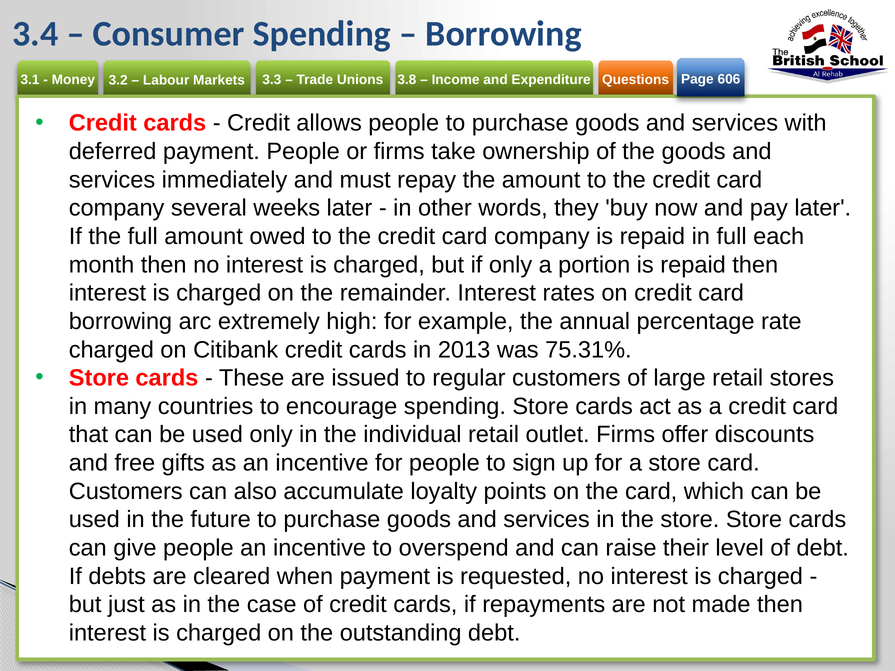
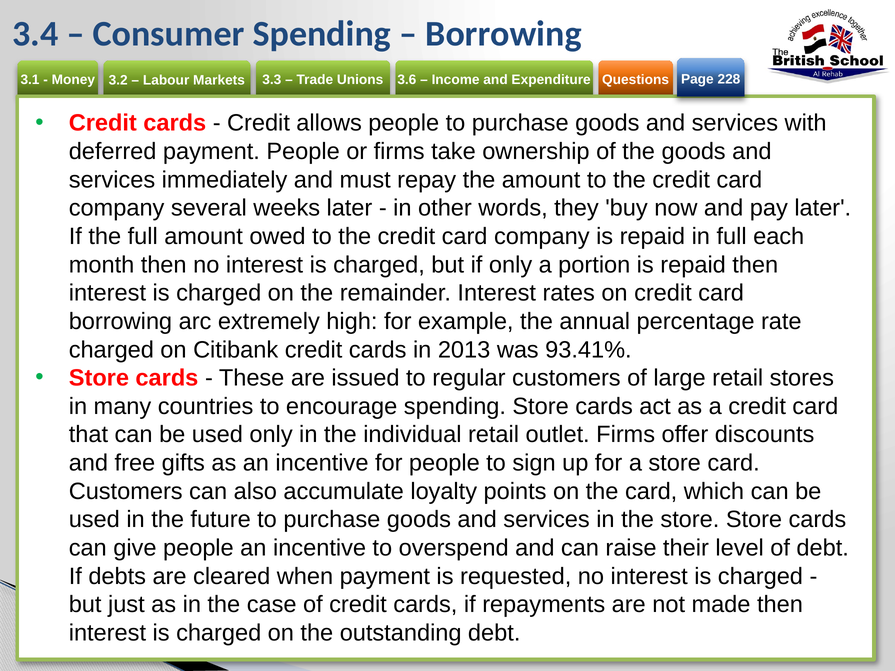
606: 606 -> 228 (729, 79)
3.8: 3.8 -> 3.6 (407, 80)
75.31%: 75.31% -> 93.41% (588, 350)
